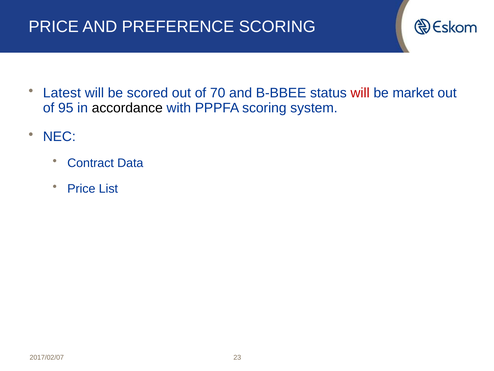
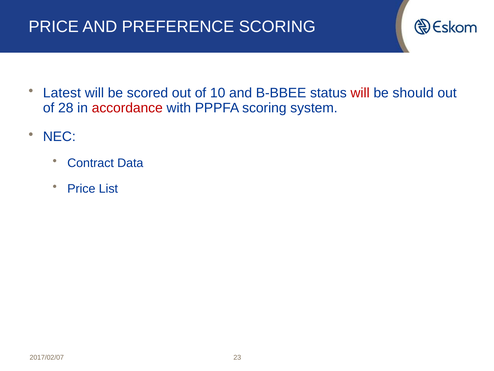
70: 70 -> 10 (218, 93)
market: market -> should (413, 93)
95: 95 -> 28 (66, 108)
accordance colour: black -> red (127, 108)
